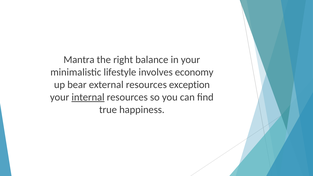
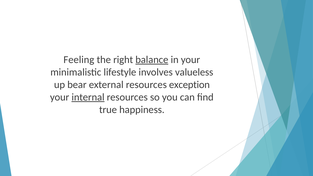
Mantra: Mantra -> Feeling (79, 60)
balance underline: none -> present (152, 60)
economy: economy -> valueless (194, 72)
